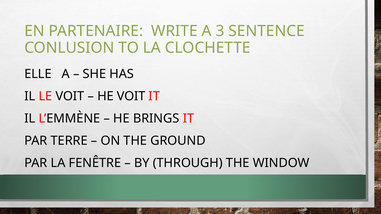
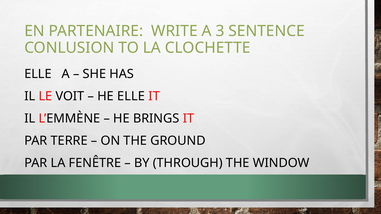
HE VOIT: VOIT -> ELLE (131, 96)
